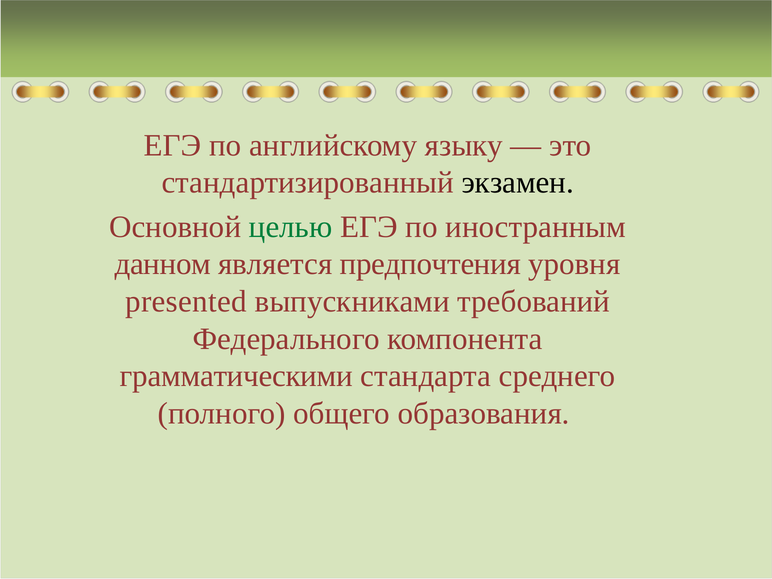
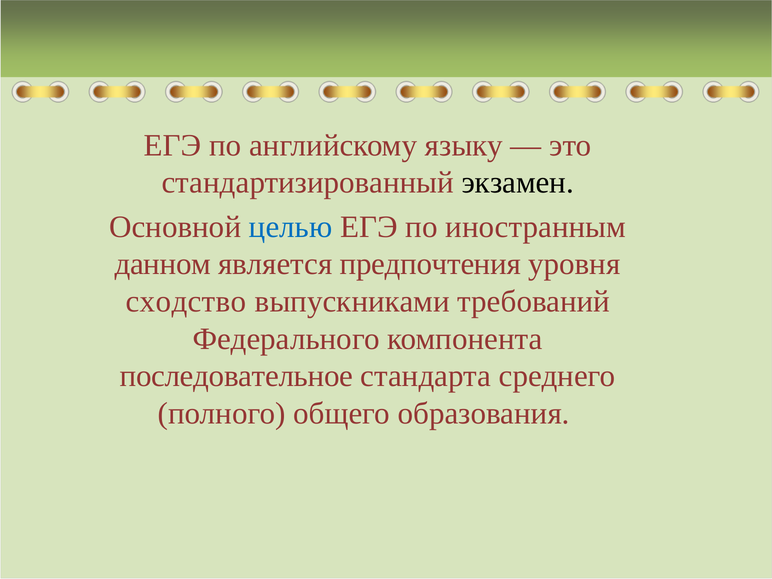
целью colour: green -> blue (291, 227)
presented: presented -> сходство (186, 301)
грамматическими: грамматическими -> последовательное (236, 376)
